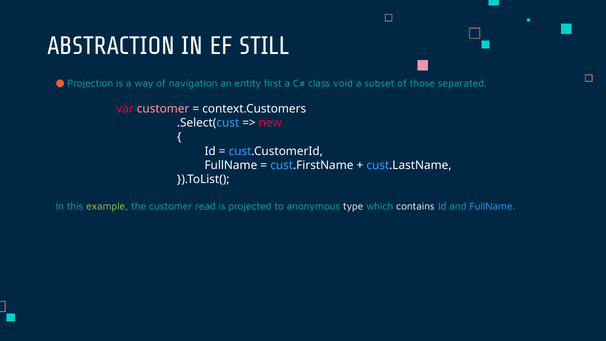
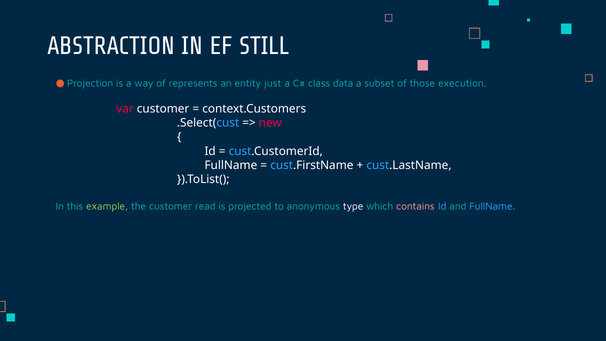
navigation: navigation -> represents (193, 83)
first: first -> just (273, 83)
void: void -> data (343, 83)
separated: separated -> execution (462, 83)
customer colour: pink -> white (163, 109)
contains colour: white -> pink (415, 207)
